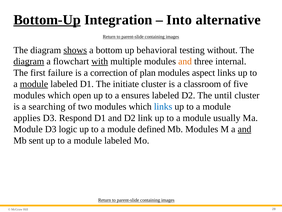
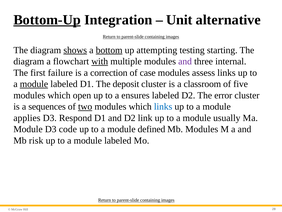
Into: Into -> Unit (179, 20)
bottom underline: none -> present (109, 50)
behavioral: behavioral -> attempting (157, 50)
without: without -> starting (222, 50)
diagram underline: present -> none (29, 61)
and colour: orange -> purple (185, 61)
plan: plan -> case (148, 73)
aspect: aspect -> assess (204, 73)
initiate: initiate -> deposit (126, 84)
until: until -> error (223, 95)
searching: searching -> sequences (47, 106)
two underline: none -> present (85, 106)
logic: logic -> code (68, 129)
and underline: present -> none (244, 129)
sent: sent -> risk (36, 140)
